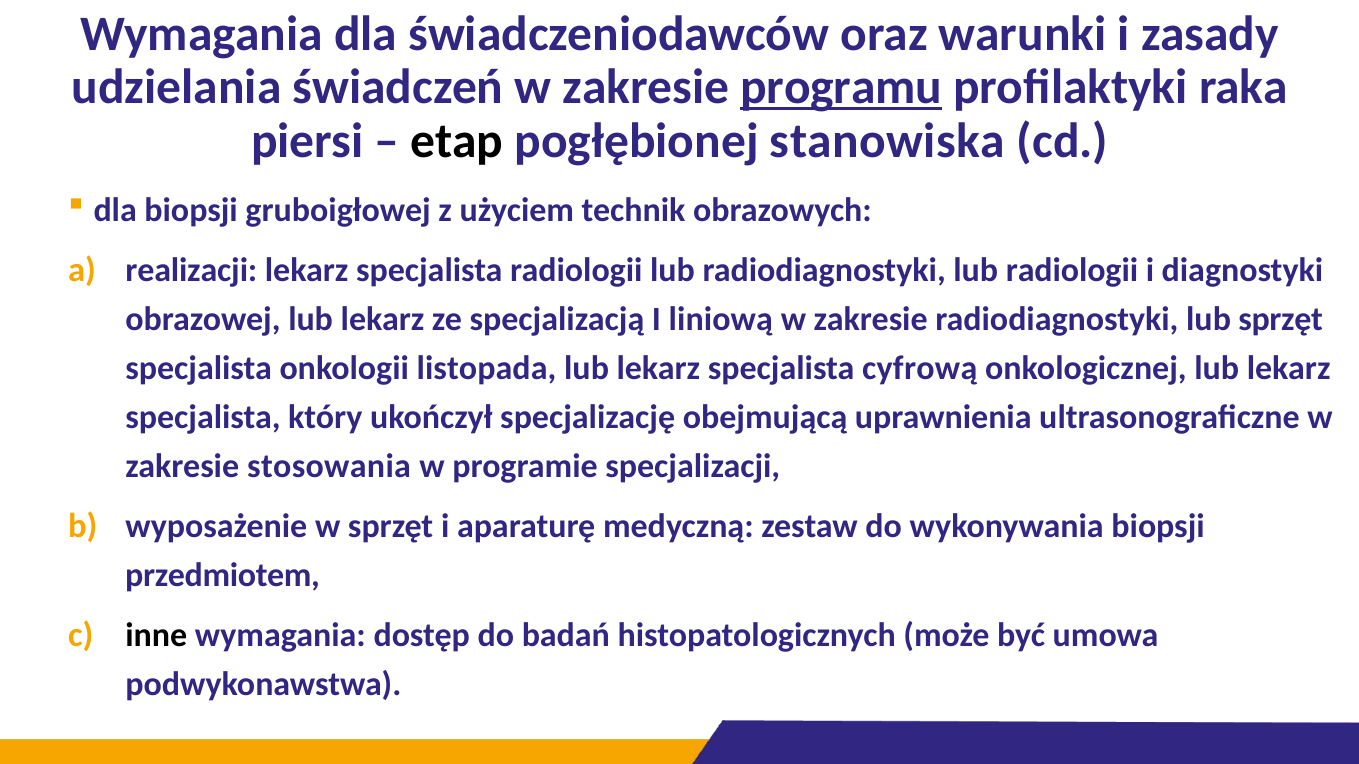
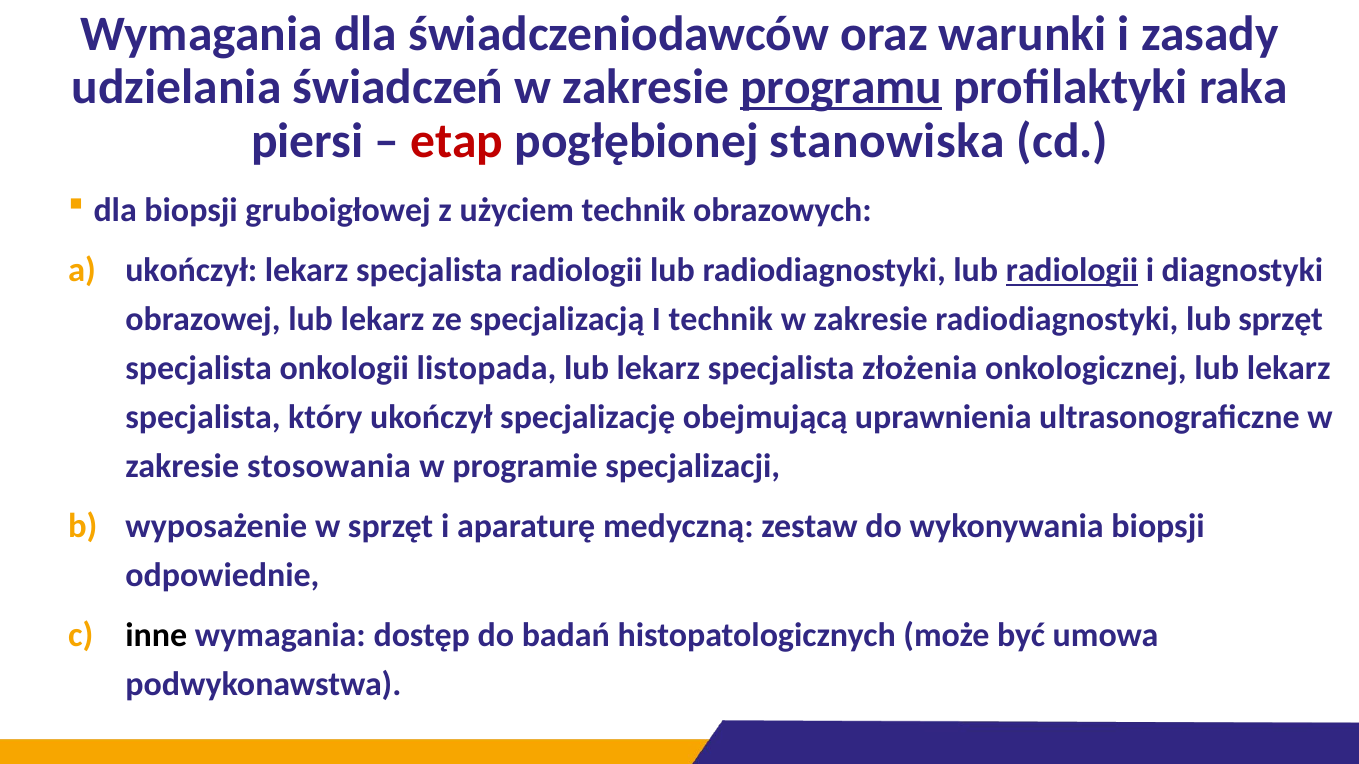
etap colour: black -> red (457, 141)
realizacji: realizacji -> ukończył (191, 271)
radiologii underline: none -> present (1072, 271)
I liniową: liniową -> technik (721, 320)
cyfrową: cyfrową -> złożenia (920, 368)
przedmiotem: przedmiotem -> odpowiednie (222, 575)
